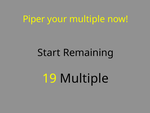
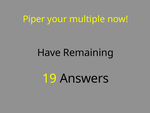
Start: Start -> Have (49, 53)
19 Multiple: Multiple -> Answers (84, 78)
